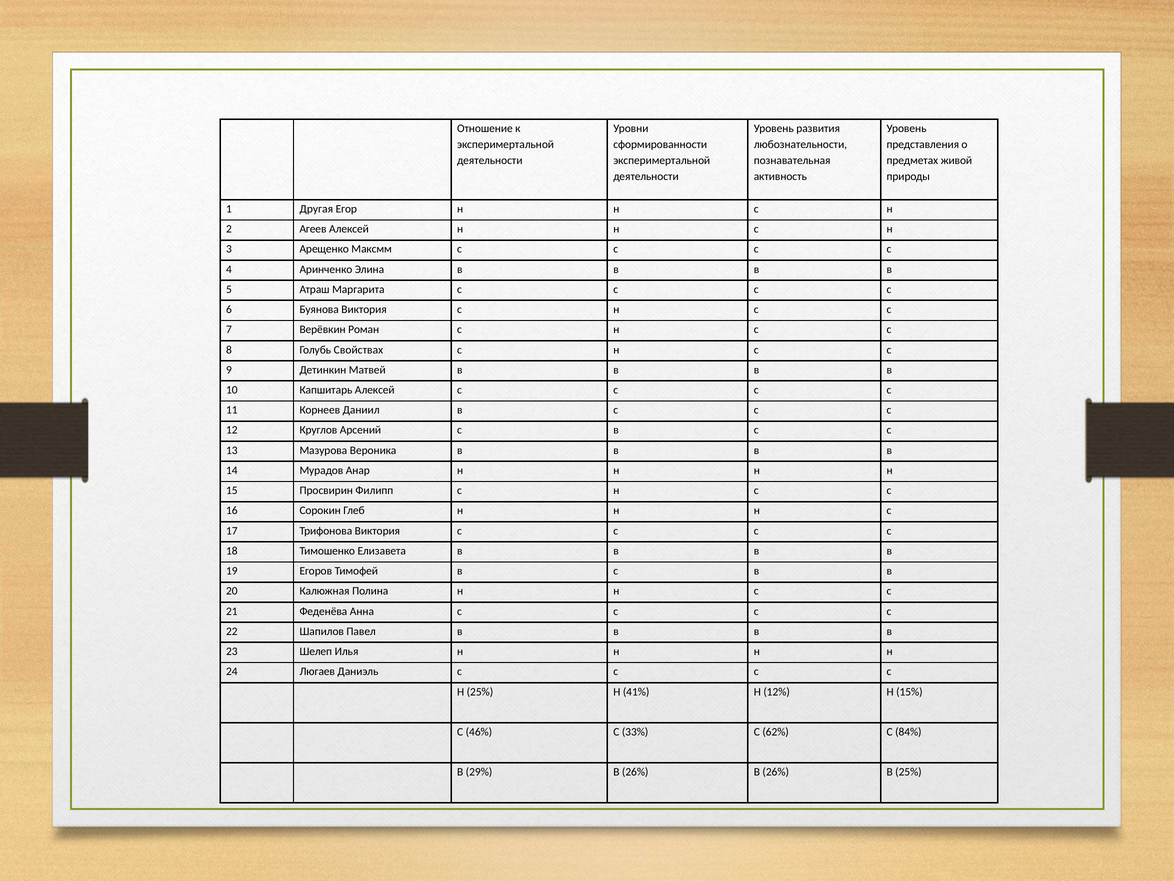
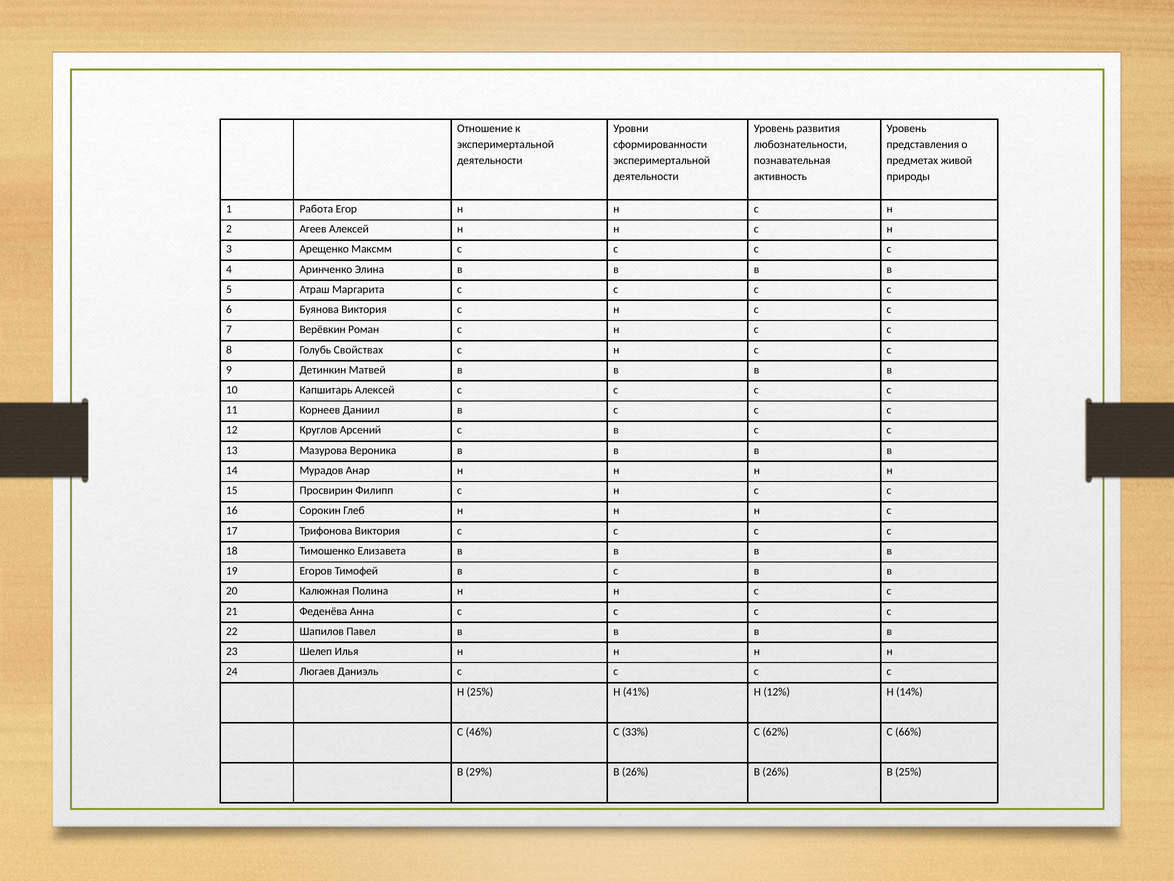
Другая: Другая -> Работа (316, 209)
15%: 15% -> 14% (909, 691)
84%: 84% -> 66% (908, 731)
